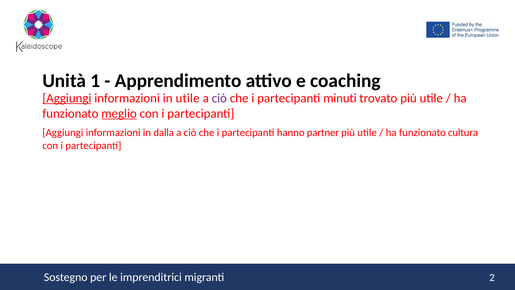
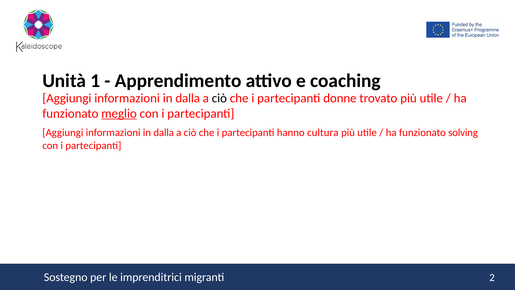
Aggiungi underline: present -> none (67, 98)
utile: utile -> dalla (188, 98)
ciò colour: purple -> black (219, 98)
minuti: minuti -> donne (340, 98)
partner: partner -> cultura (323, 132)
cultura: cultura -> solving (463, 132)
